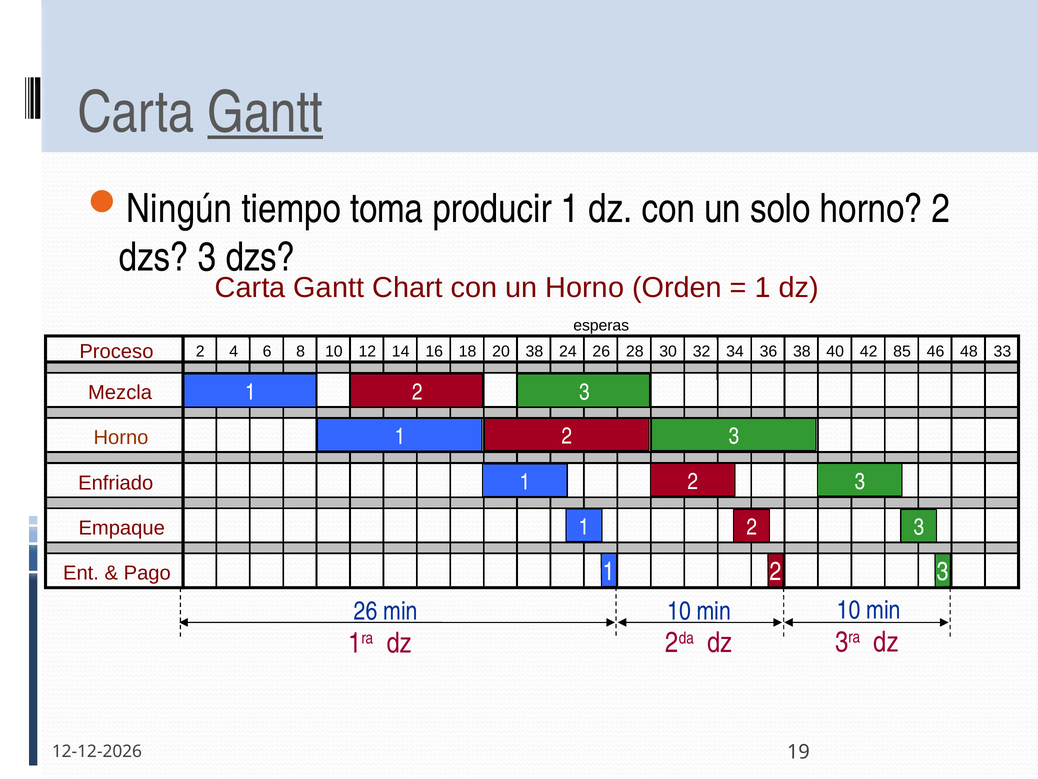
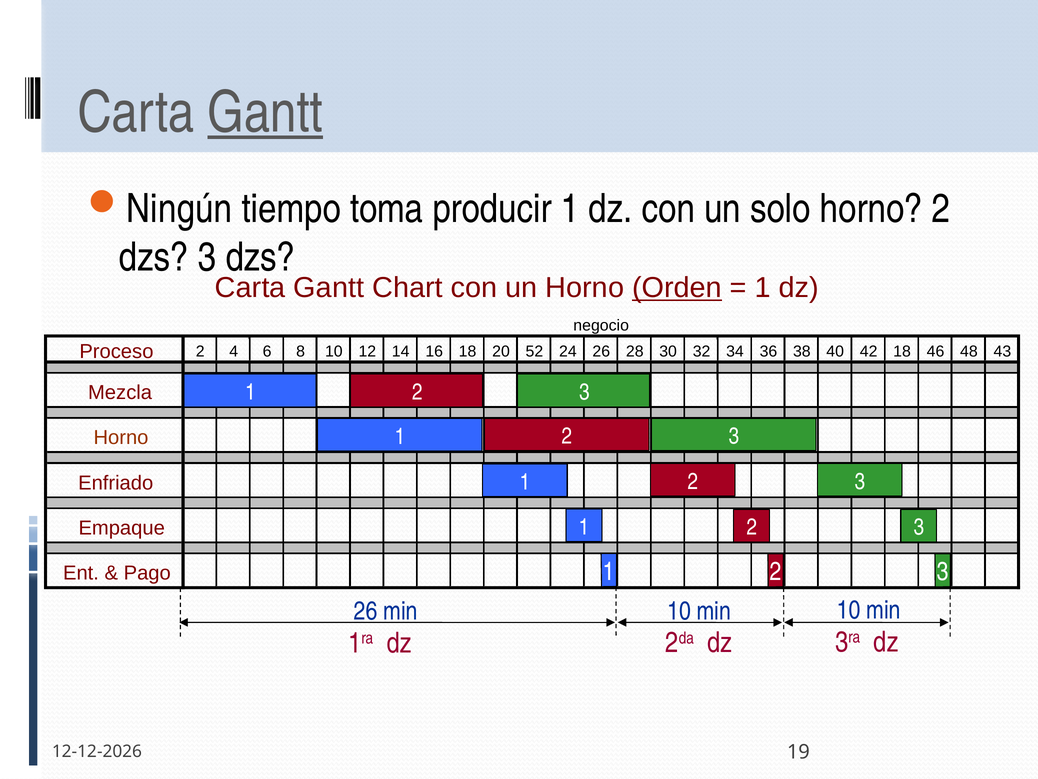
Orden underline: none -> present (677, 288)
esperas: esperas -> negocio (601, 325)
20 38: 38 -> 52 (534, 351)
42 85: 85 -> 18 (902, 351)
33: 33 -> 43 (1002, 351)
